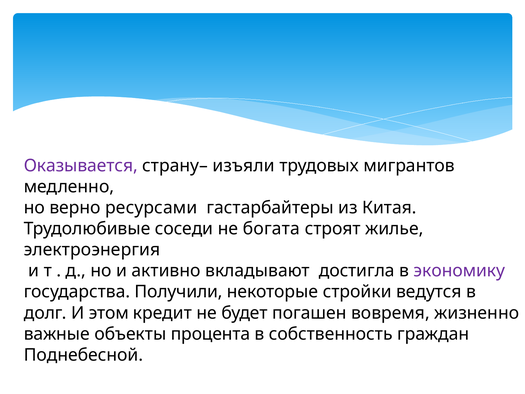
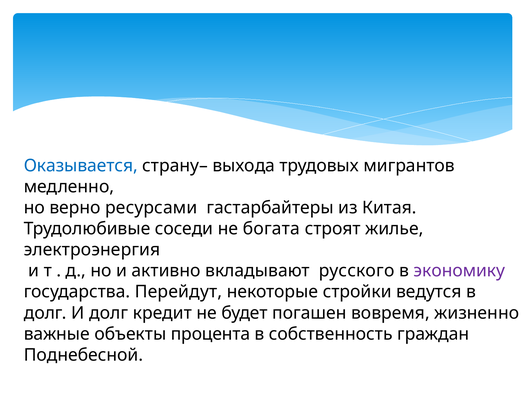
Оказывается colour: purple -> blue (81, 166)
изъяли: изъяли -> выхода (244, 166)
достигла: достигла -> русского (357, 271)
Получили: Получили -> Перейдут (178, 292)
И этом: этом -> долг (109, 313)
